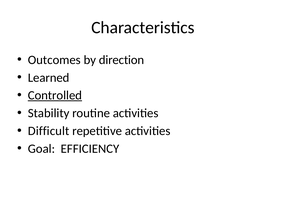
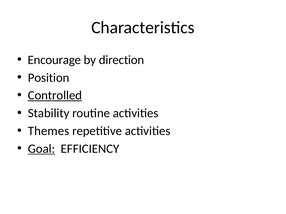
Outcomes: Outcomes -> Encourage (54, 60)
Learned: Learned -> Position (49, 78)
Difficult: Difficult -> Themes (49, 131)
Goal underline: none -> present (41, 149)
